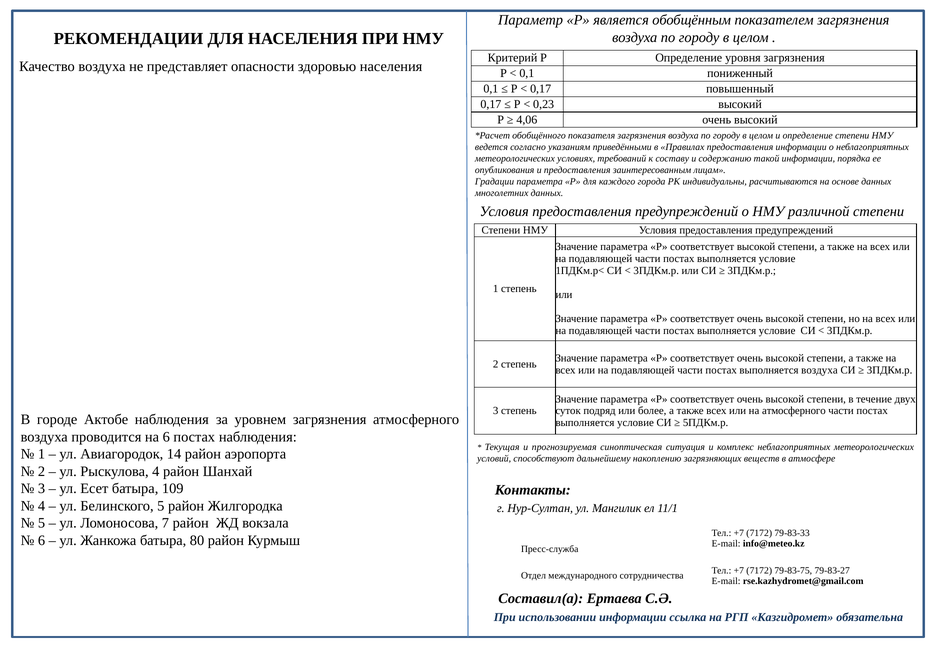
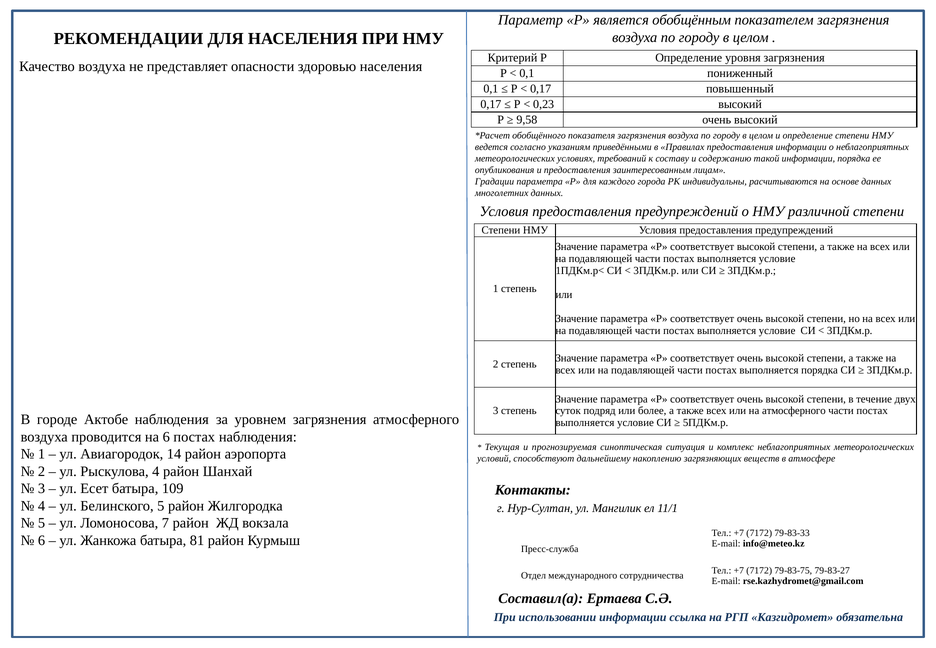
4,06: 4,06 -> 9,58 (527, 120)
выполняется воздуха: воздуха -> порядка (820, 370)
80: 80 -> 81 (197, 540)
